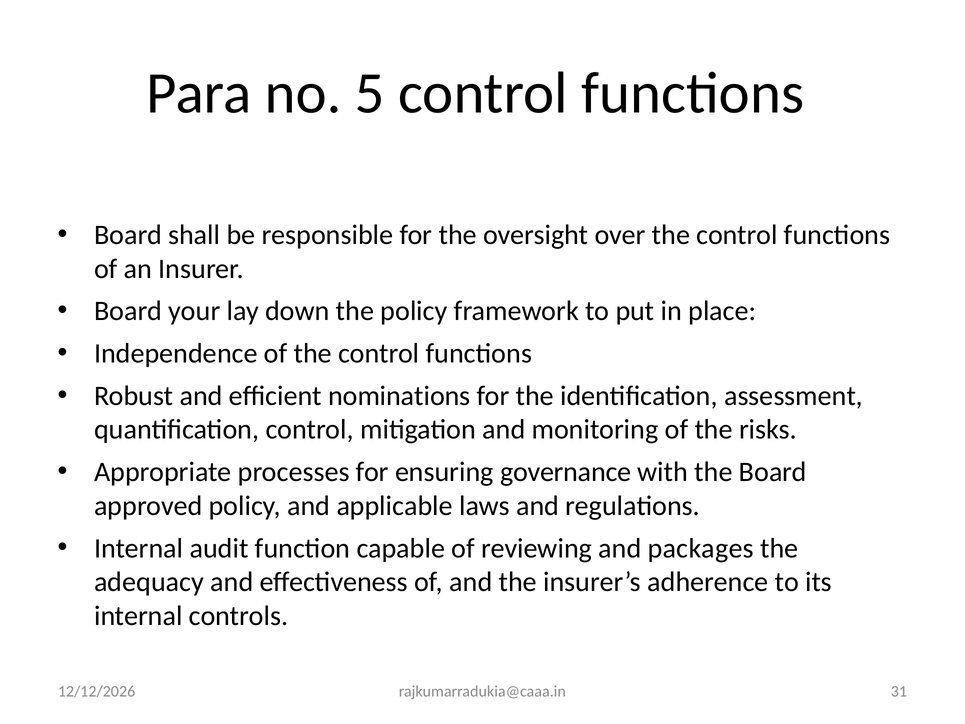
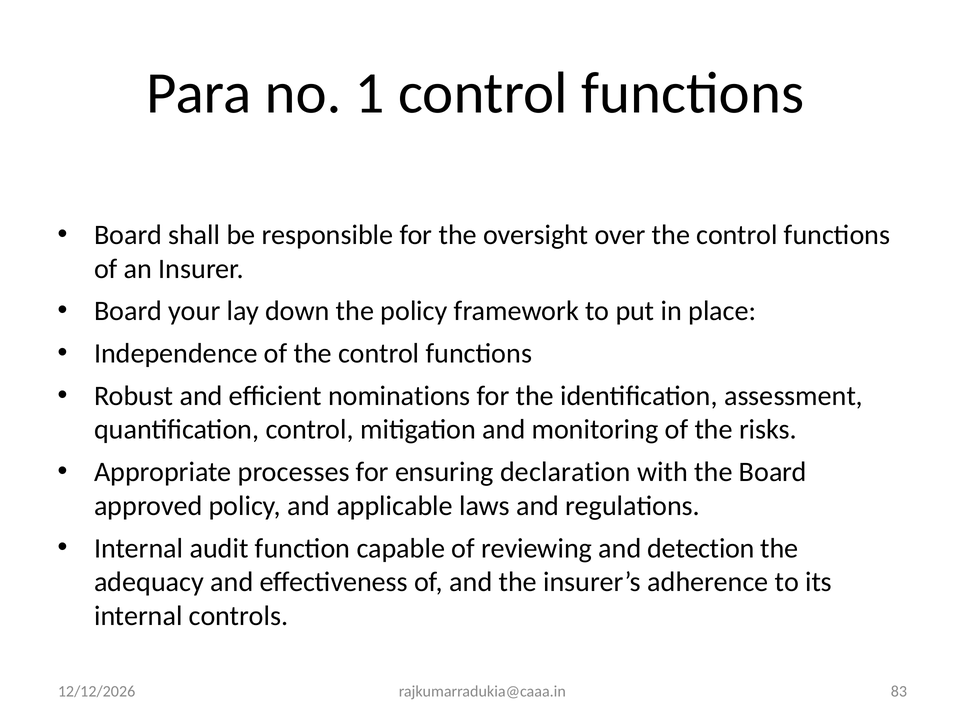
5: 5 -> 1 (370, 93)
governance: governance -> declaration (565, 472)
packages: packages -> detection (701, 548)
31: 31 -> 83 (899, 691)
